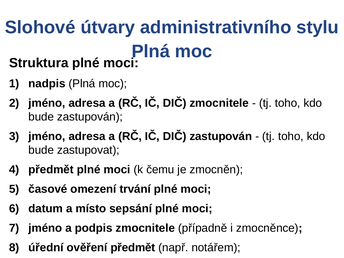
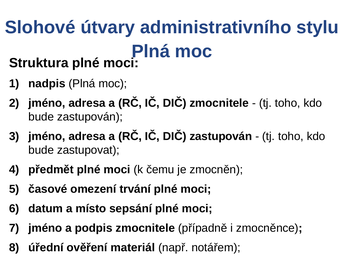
ověření předmět: předmět -> materiál (133, 248)
